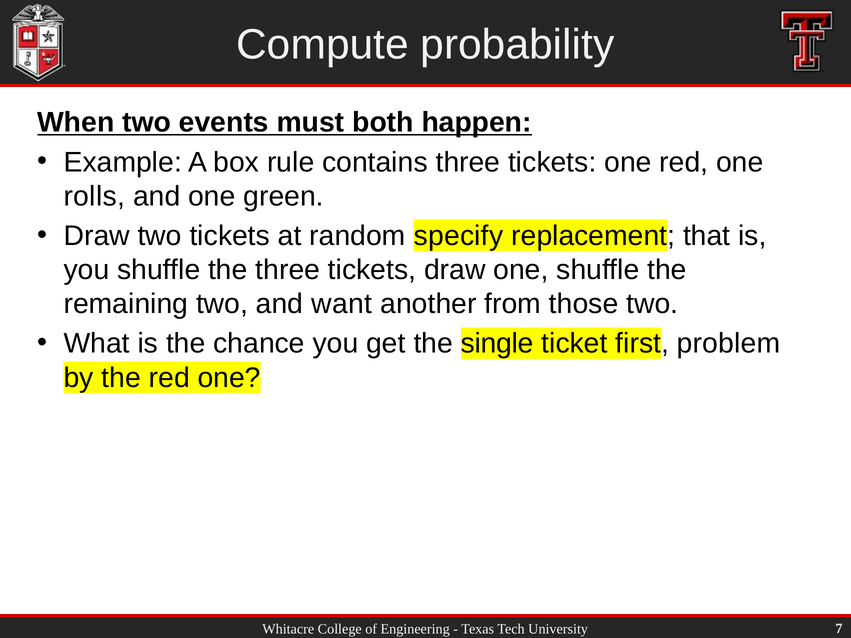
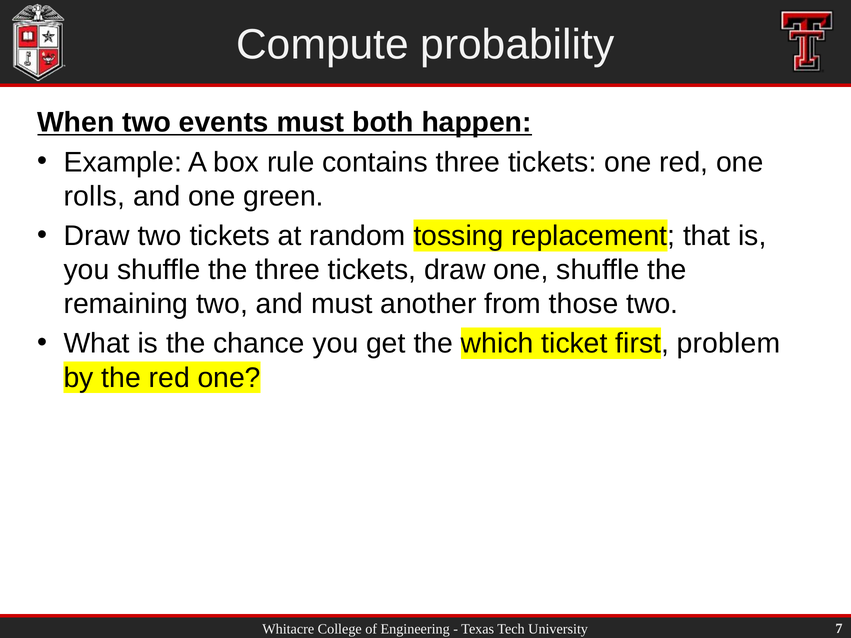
specify: specify -> tossing (459, 236)
and want: want -> must (342, 304)
single: single -> which (497, 344)
